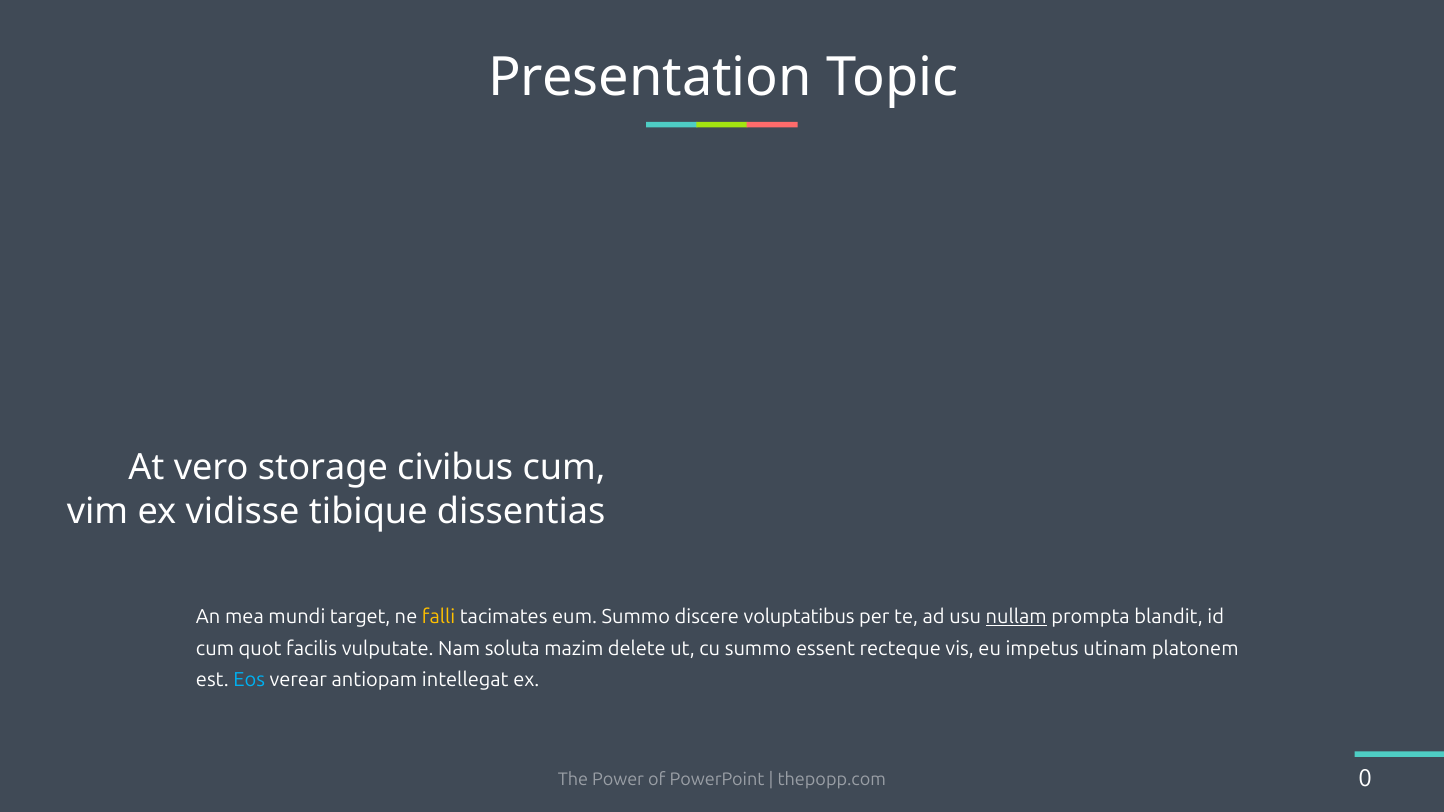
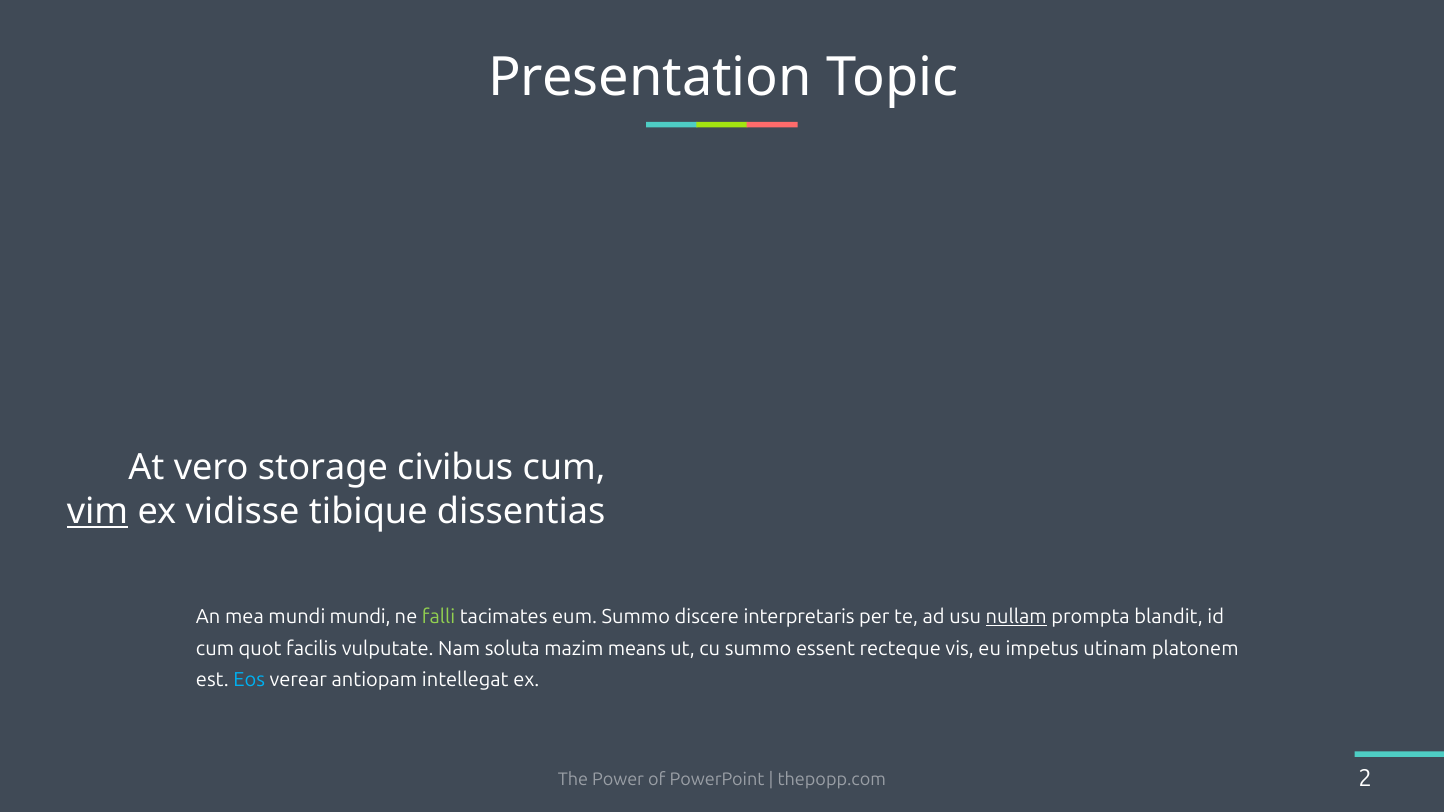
vim underline: none -> present (97, 511)
mundi target: target -> mundi (360, 617)
falli colour: yellow -> light green (439, 617)
voluptatibus: voluptatibus -> interpretaris (799, 617)
delete: delete -> means (637, 648)
0: 0 -> 2 (1365, 779)
